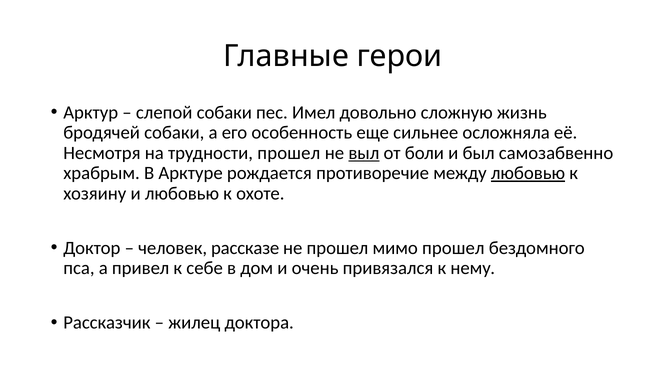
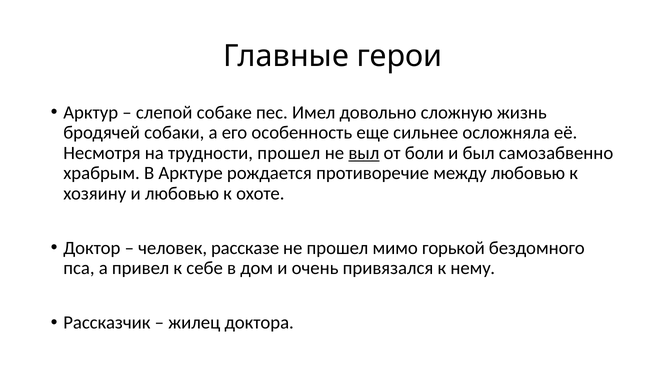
слепой собаки: собаки -> собаке (224, 112)
любовью underline: present -> none (528, 173)
мимо прошел: прошел -> горькой (453, 248)
